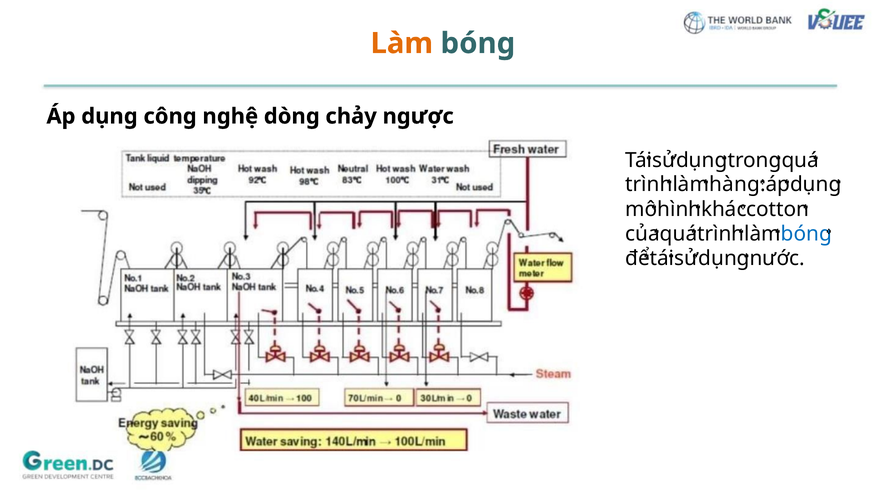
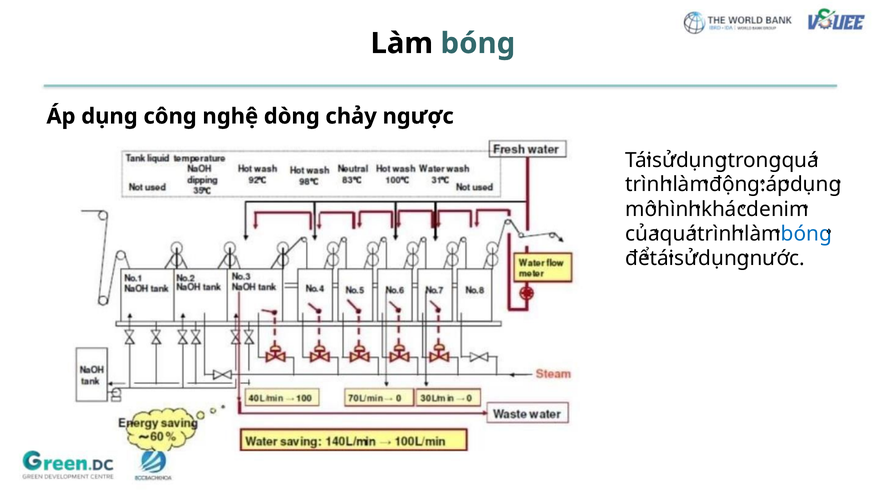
Làm colour: orange -> black (402, 43)
hàng: hàng -> động (737, 184)
cotton: cotton -> denim (778, 209)
